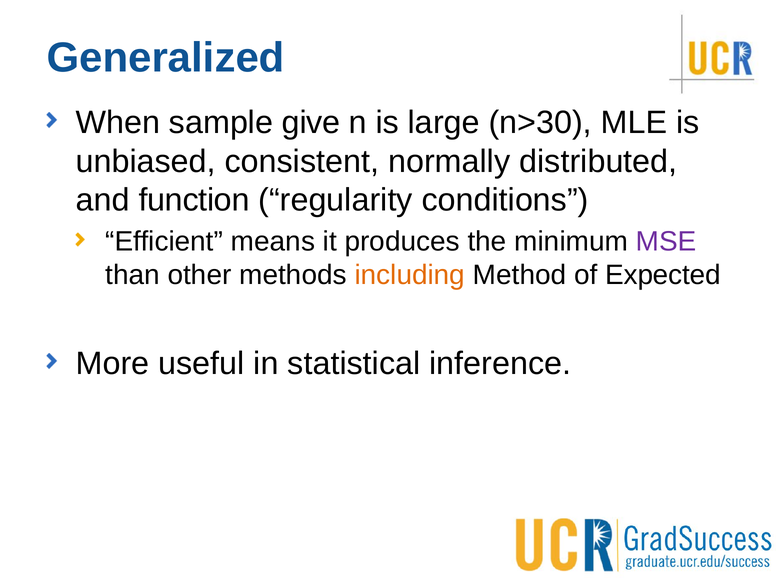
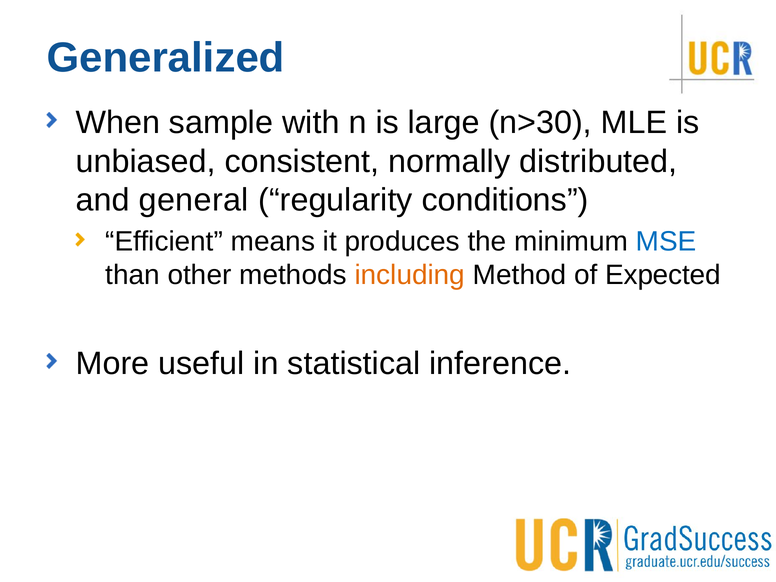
give: give -> with (311, 123)
function: function -> general (194, 200)
MSE colour: purple -> blue (666, 242)
